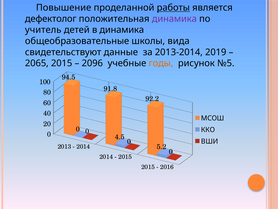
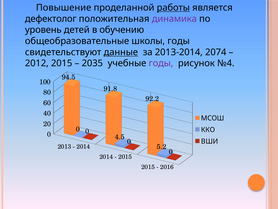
учитель: учитель -> уровень (43, 30)
в динамика: динамика -> обучению (122, 30)
школы вида: вида -> годы (179, 41)
данные underline: none -> present (121, 52)
2019: 2019 -> 2074 (216, 52)
2065: 2065 -> 2012 (37, 63)
2096: 2096 -> 2035 (92, 63)
годы colour: orange -> purple (161, 63)
№5: №5 -> №4 (226, 63)
